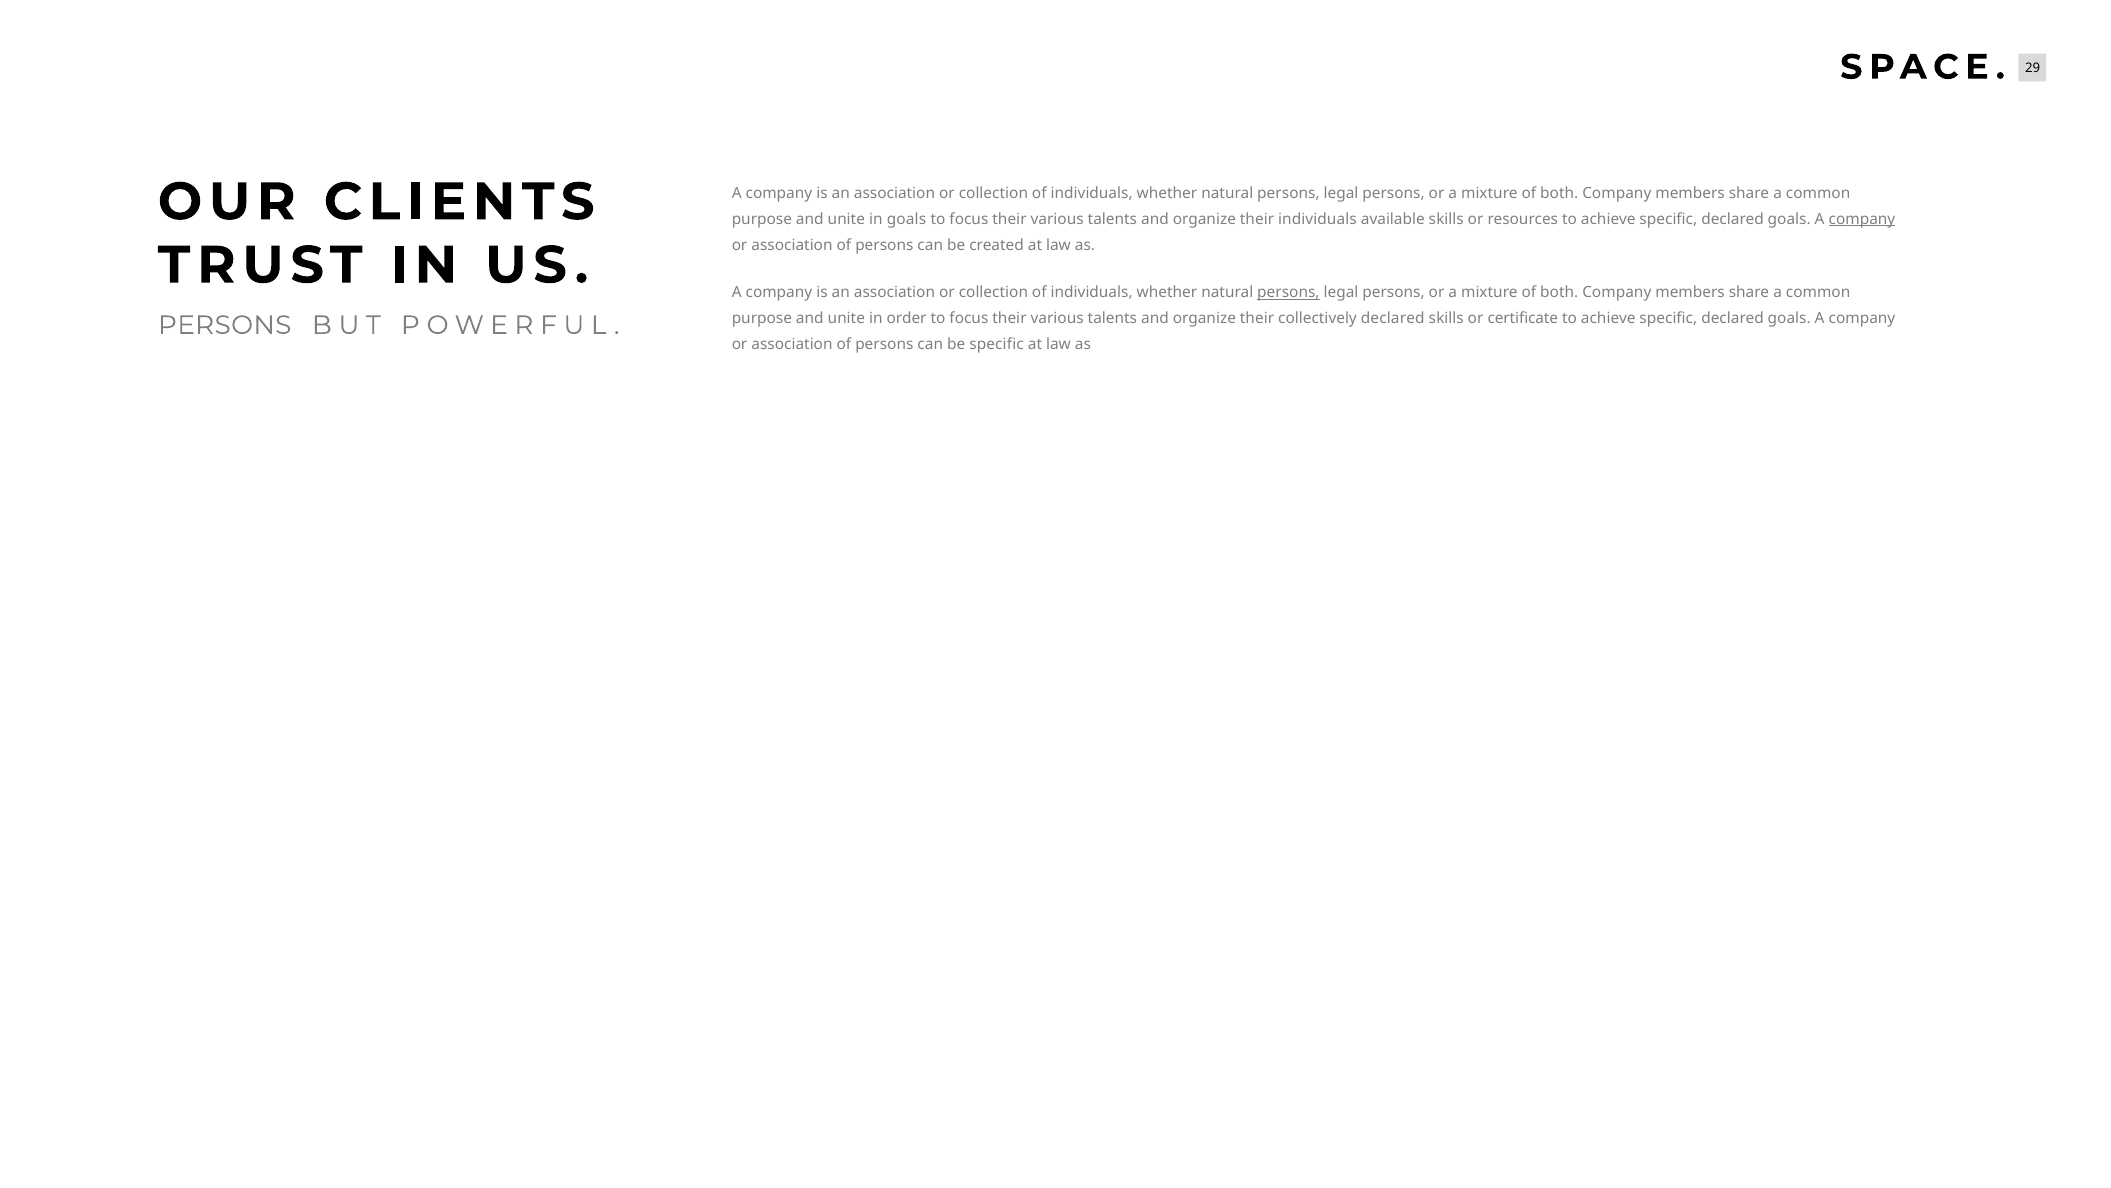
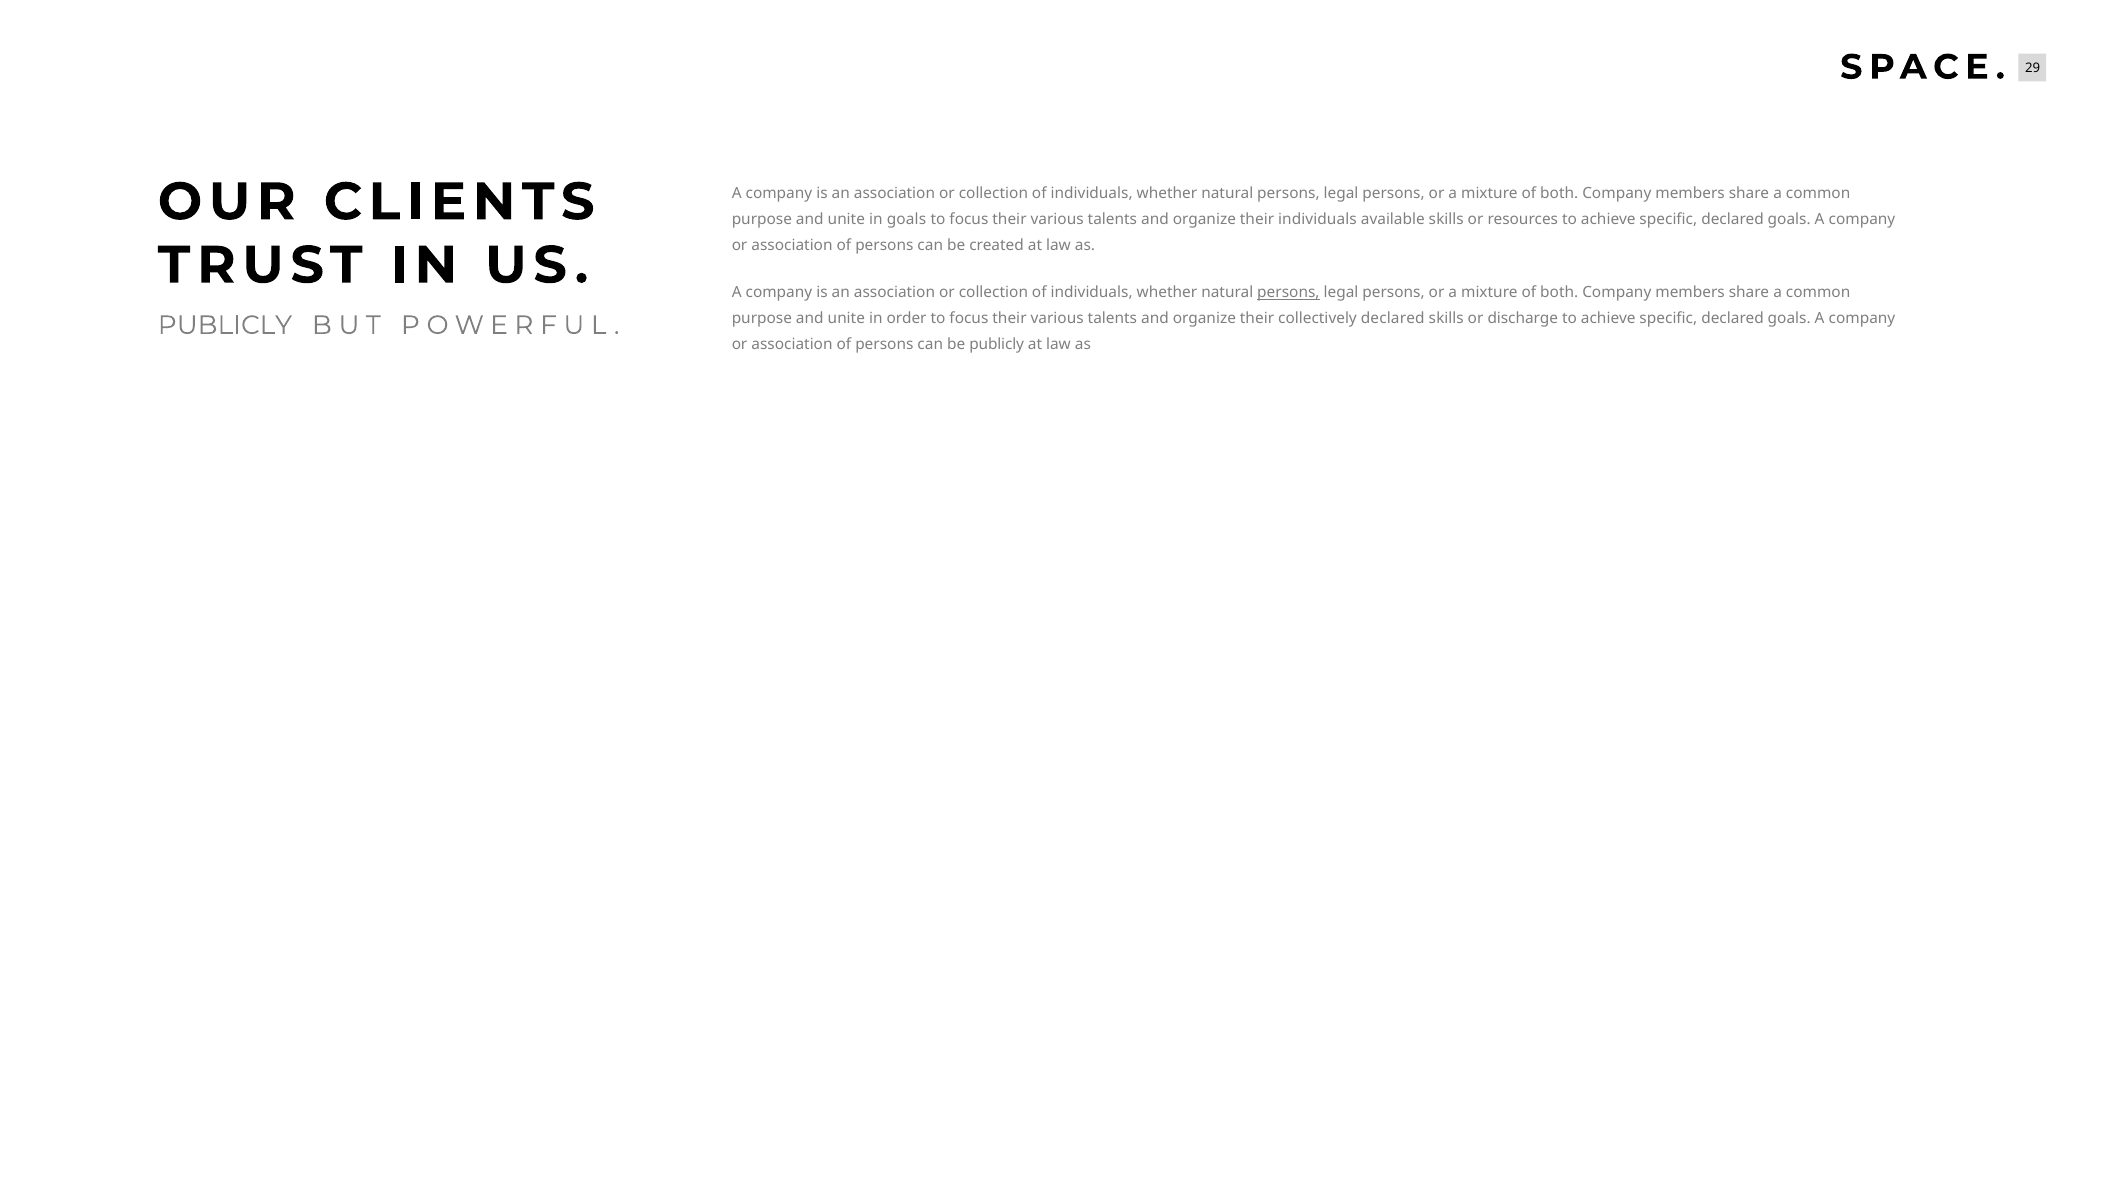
company underline: present -> none (1862, 219)
certificate: certificate -> discharge (1523, 319)
PERSONS: PERSONS -> PUBLICLY (225, 325)
be specific: specific -> publicly (997, 345)
